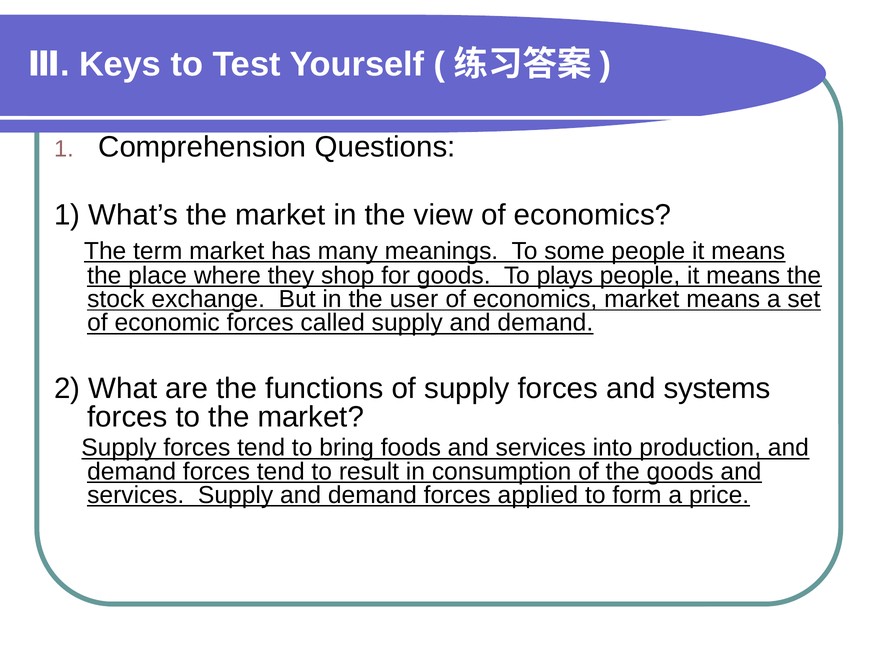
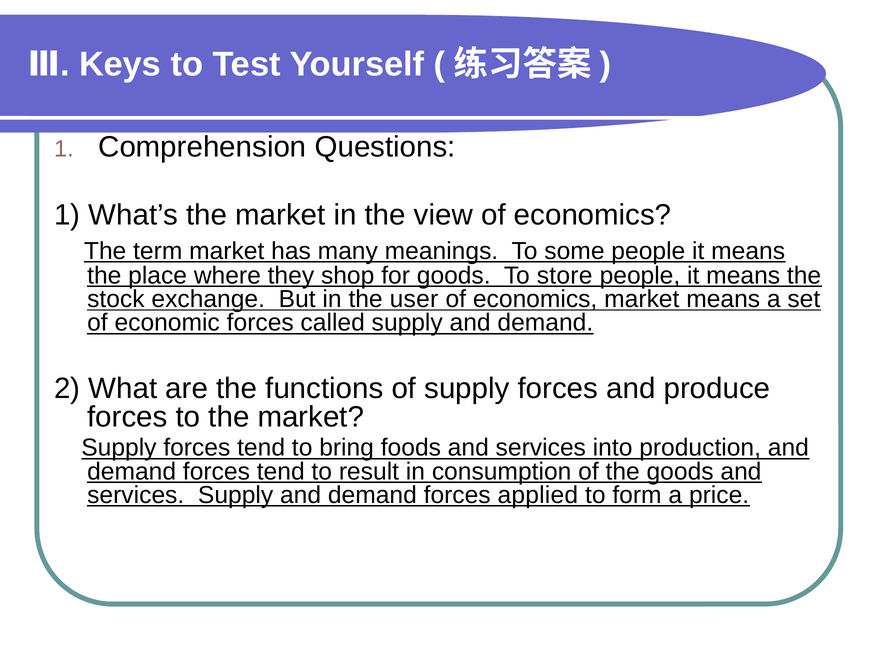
plays: plays -> store (565, 276)
systems: systems -> produce (717, 389)
